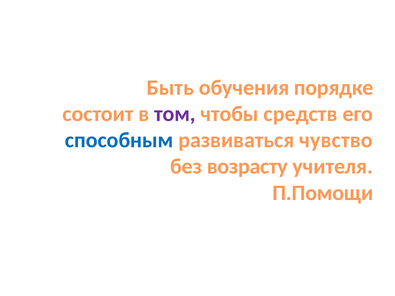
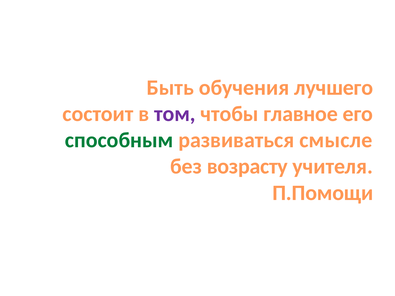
порядке: порядке -> лучшего (334, 88)
средств: средств -> главное (301, 114)
способным colour: blue -> green (119, 140)
чувство: чувство -> смысле (336, 140)
